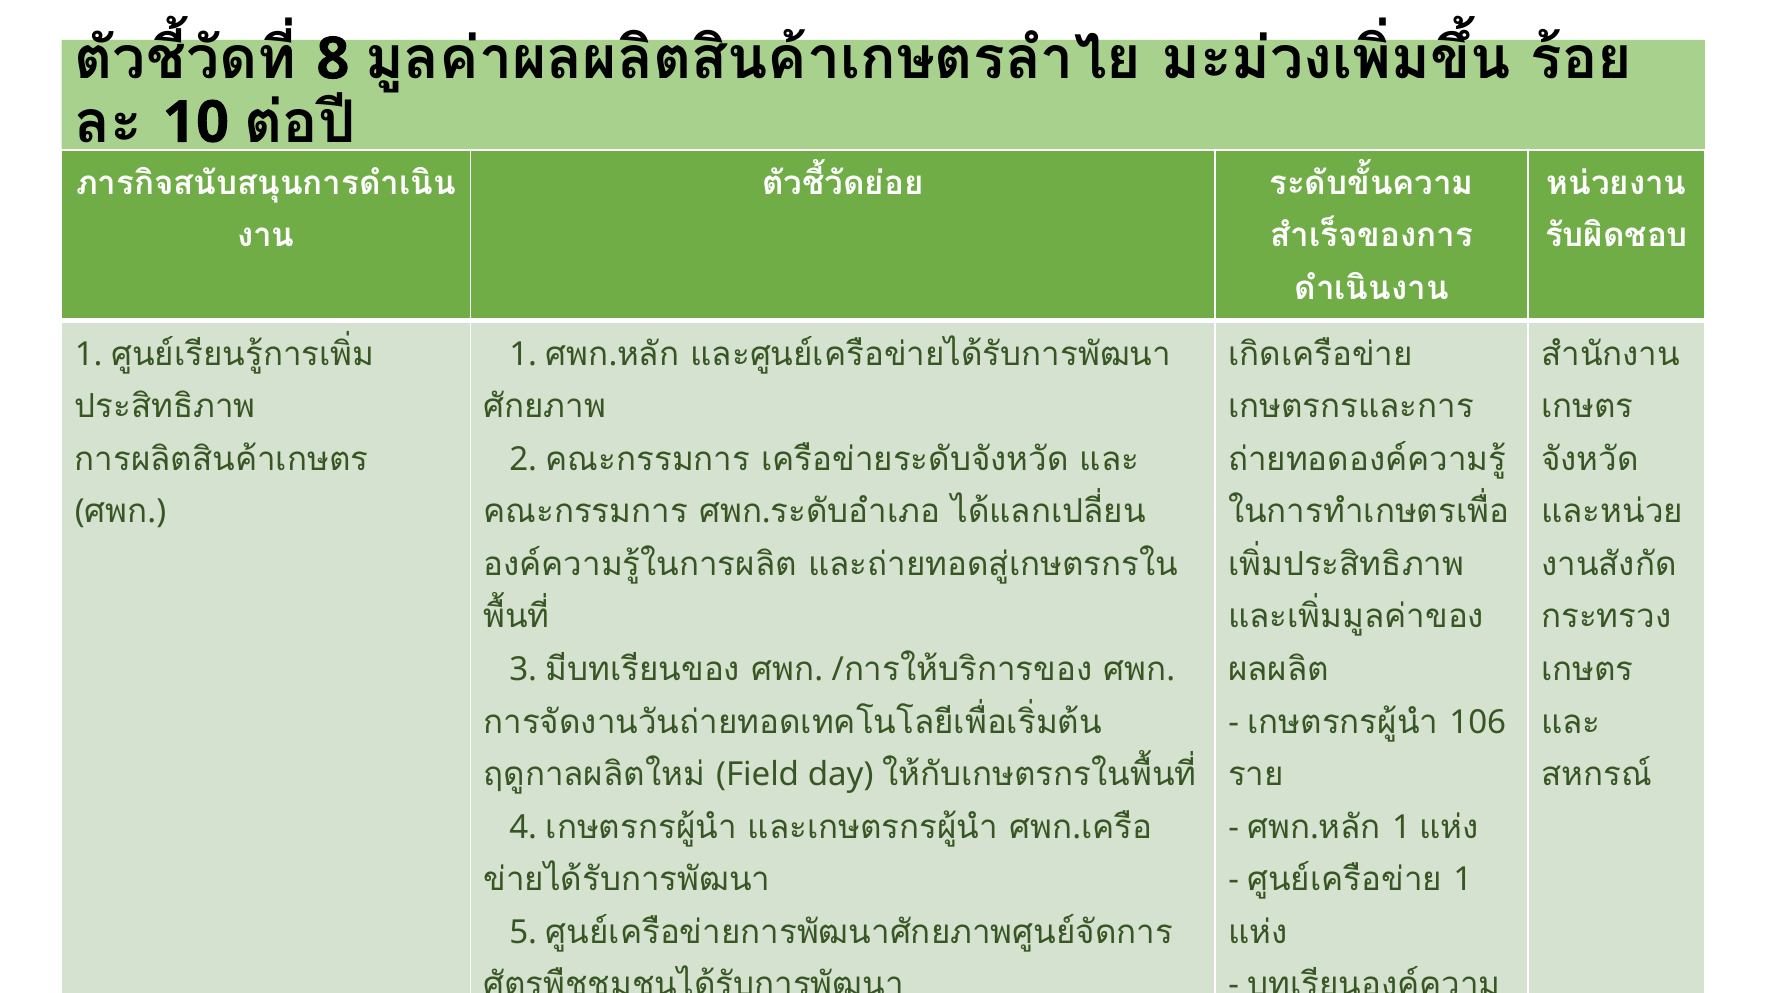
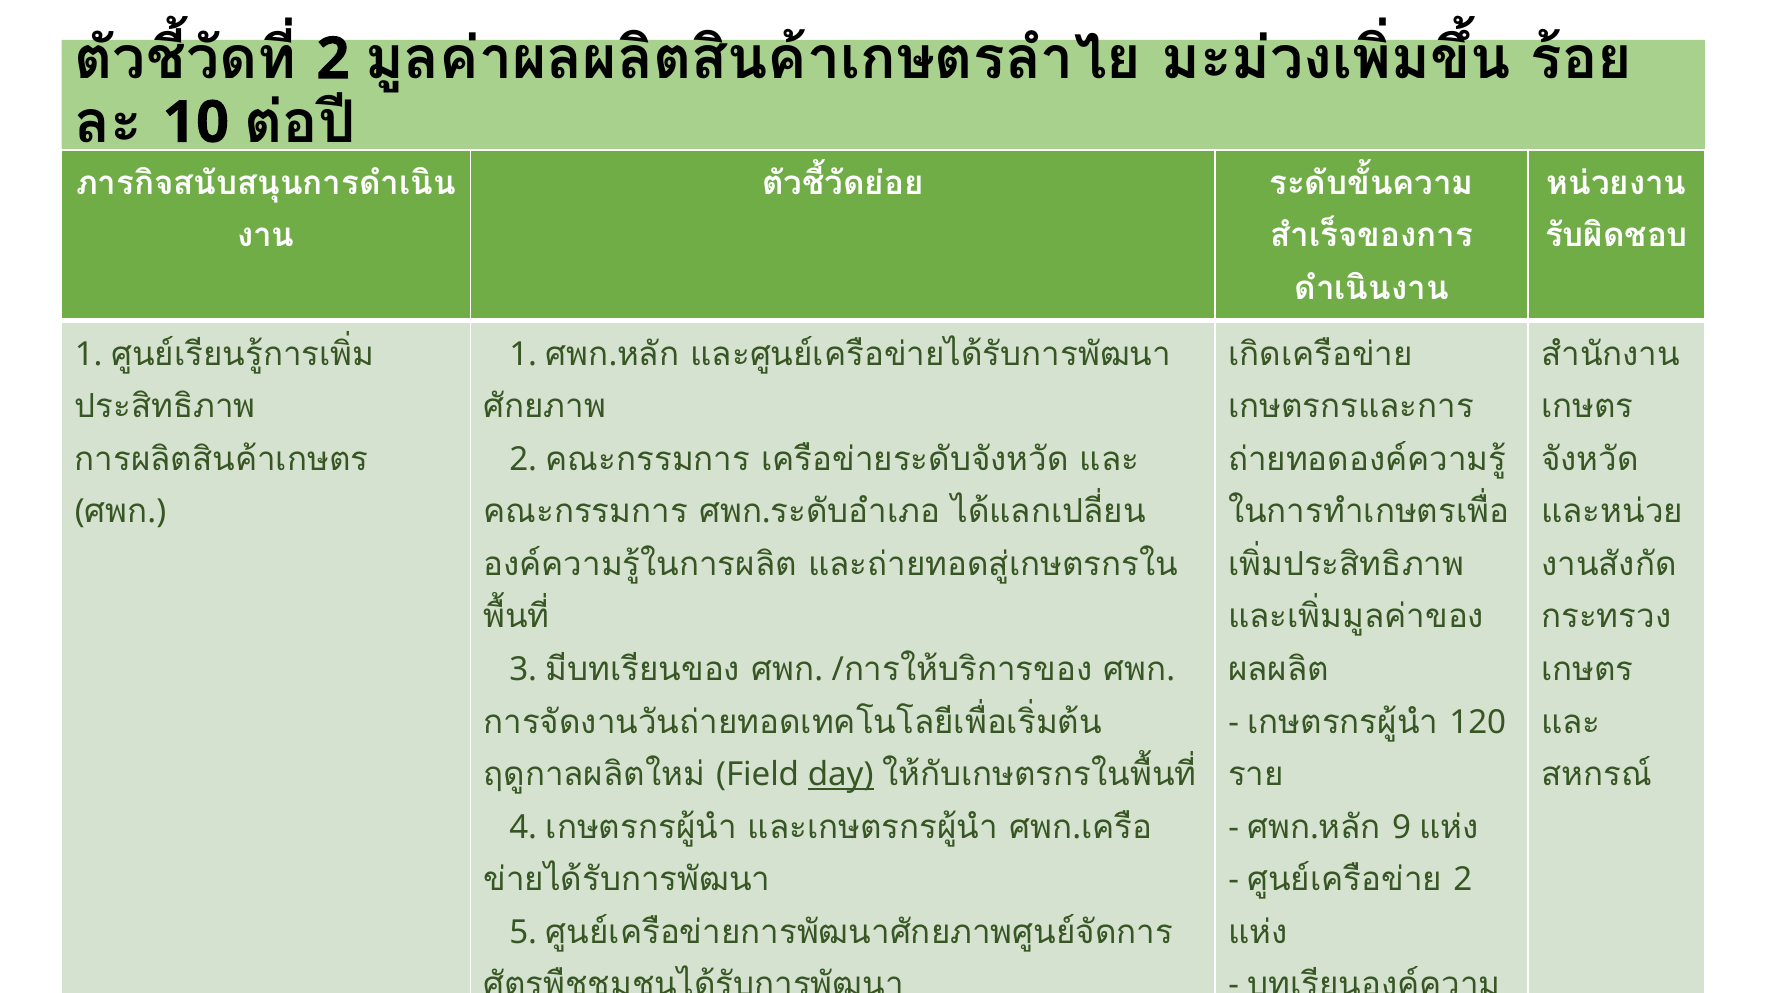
8: 8 -> 2 (333, 59)
106: 106 -> 120 (1478, 722)
day underline: none -> present (841, 775)
1: 1 -> 9 (1402, 828)
1: 1 -> 2 (1463, 880)
